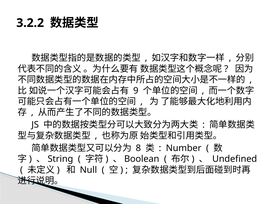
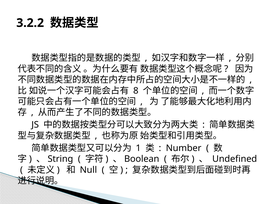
9: 9 -> 8 (136, 91)
8: 8 -> 1 (138, 149)
